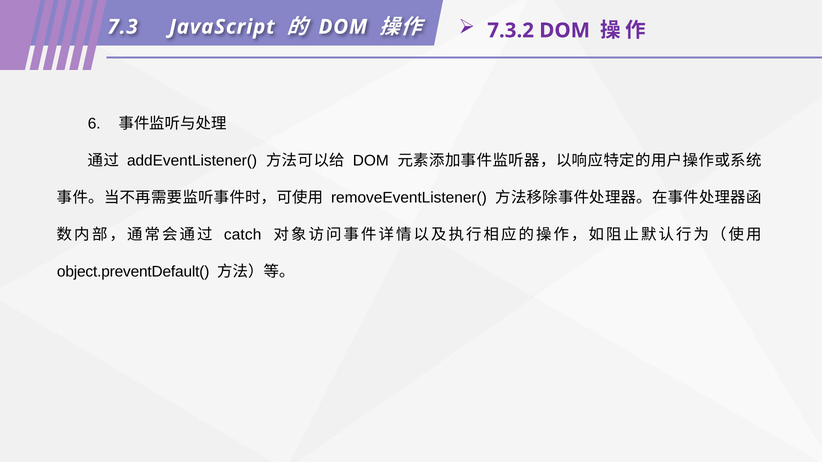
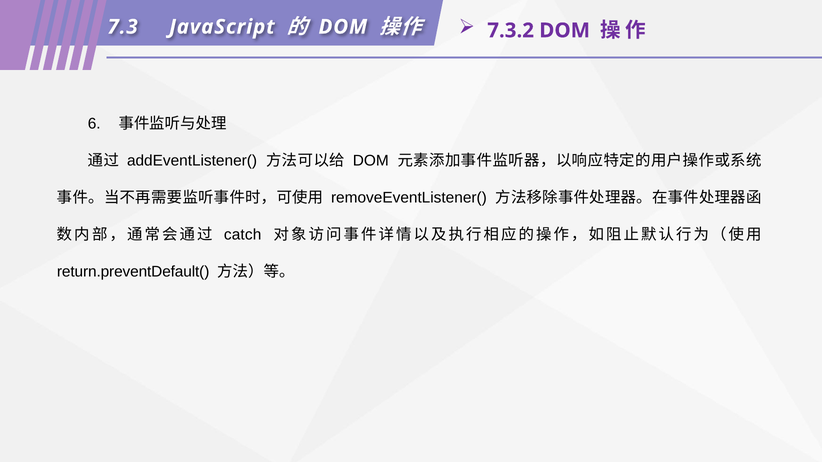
object.preventDefault(: object.preventDefault( -> return.preventDefault( (133, 272)
